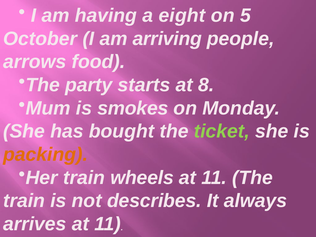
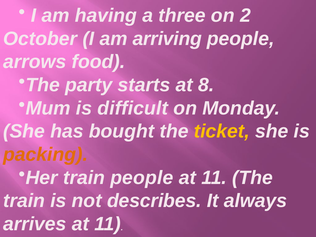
eight: eight -> three (182, 16)
5: 5 -> 2 (246, 16)
smokes: smokes -> difficult (133, 108)
ticket colour: light green -> yellow (222, 131)
train wheels: wheels -> people (142, 178)
